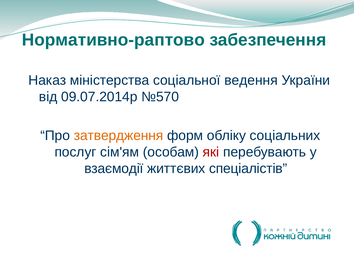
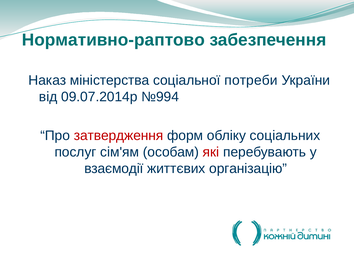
ведення: ведення -> потреби (251, 80)
№570: №570 -> №994 (160, 97)
затвердження colour: orange -> red (119, 135)
спеціалістів: спеціалістів -> організацію (248, 168)
